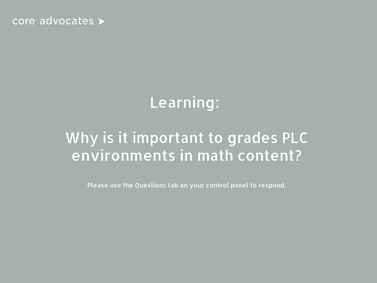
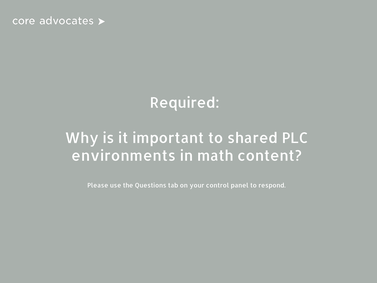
Learning: Learning -> Required (185, 103)
grades: grades -> shared (253, 138)
